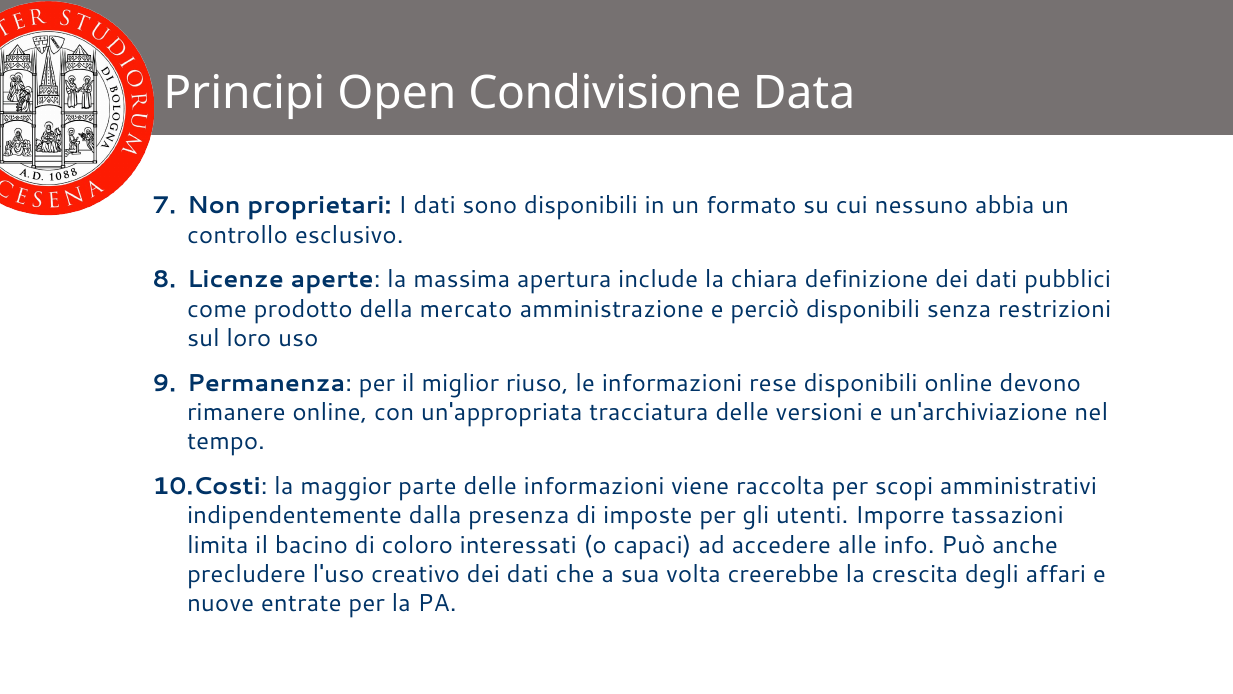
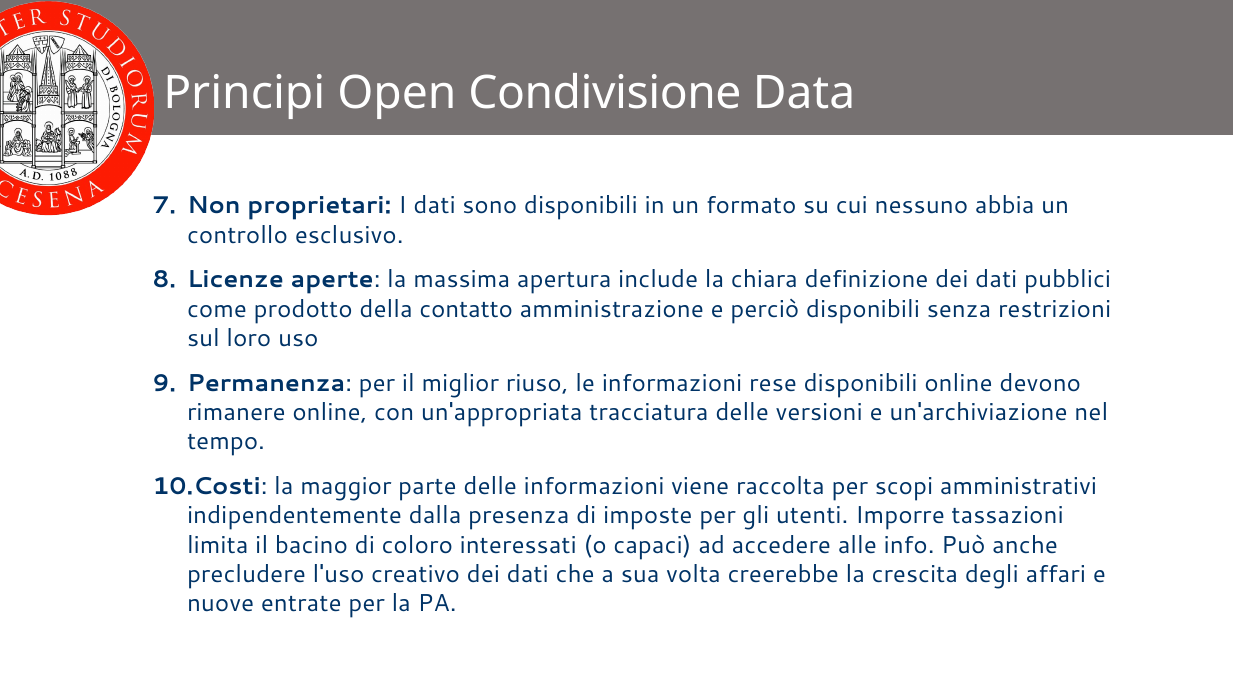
mercato: mercato -> contatto (466, 309)
